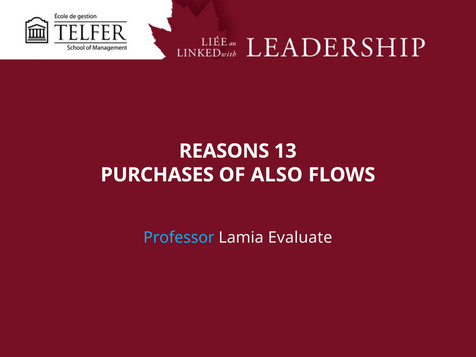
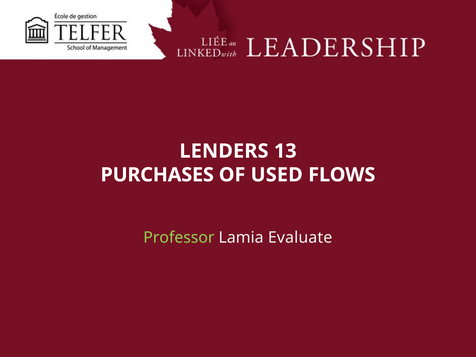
REASONS: REASONS -> LENDERS (224, 151)
ALSO: ALSO -> USED (277, 175)
Professor colour: light blue -> light green (179, 238)
